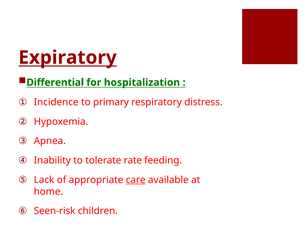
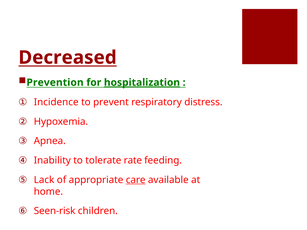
Expiratory: Expiratory -> Decreased (68, 58)
Differential: Differential -> Prevention (55, 83)
hospitalization underline: none -> present (142, 83)
primary: primary -> prevent (111, 102)
